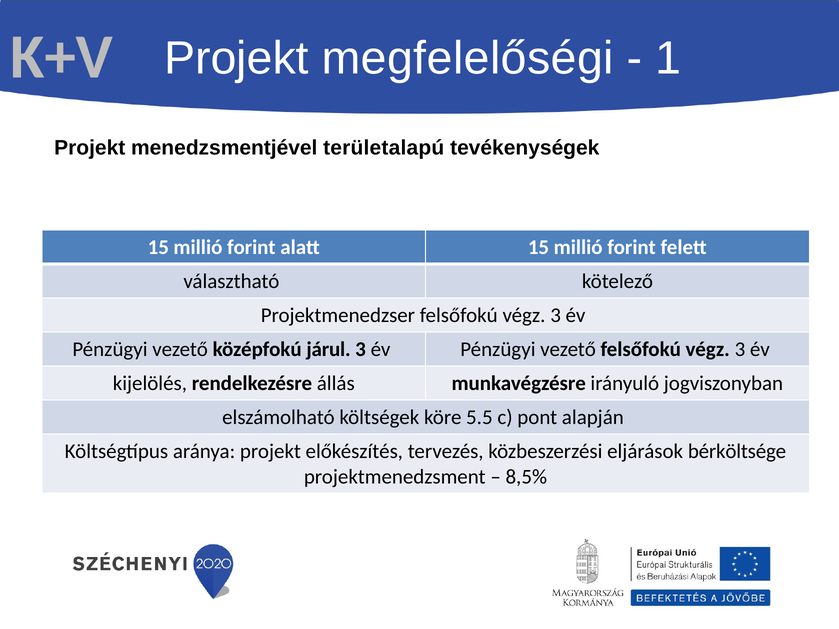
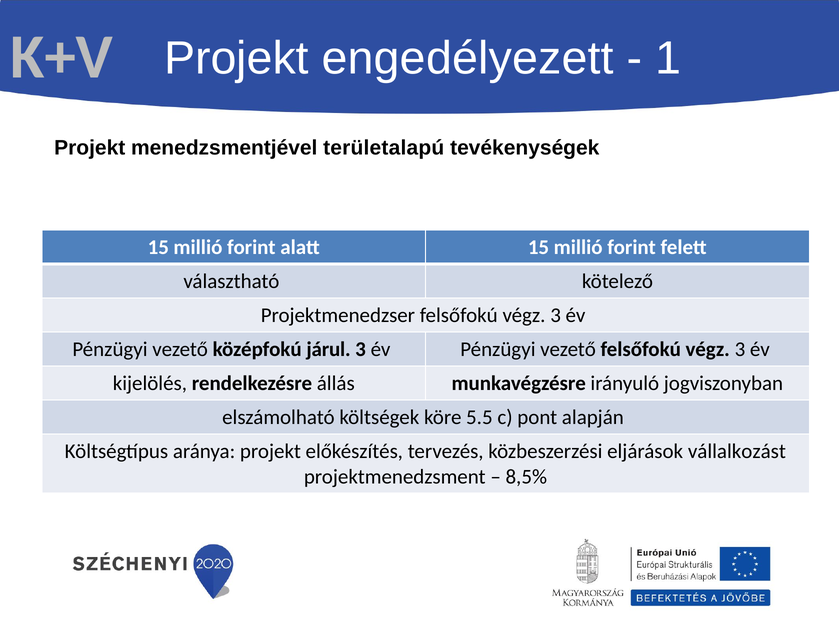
megfelelőségi: megfelelőségi -> engedélyezett (468, 58)
bérköltsége: bérköltsége -> vállalkozást (737, 451)
